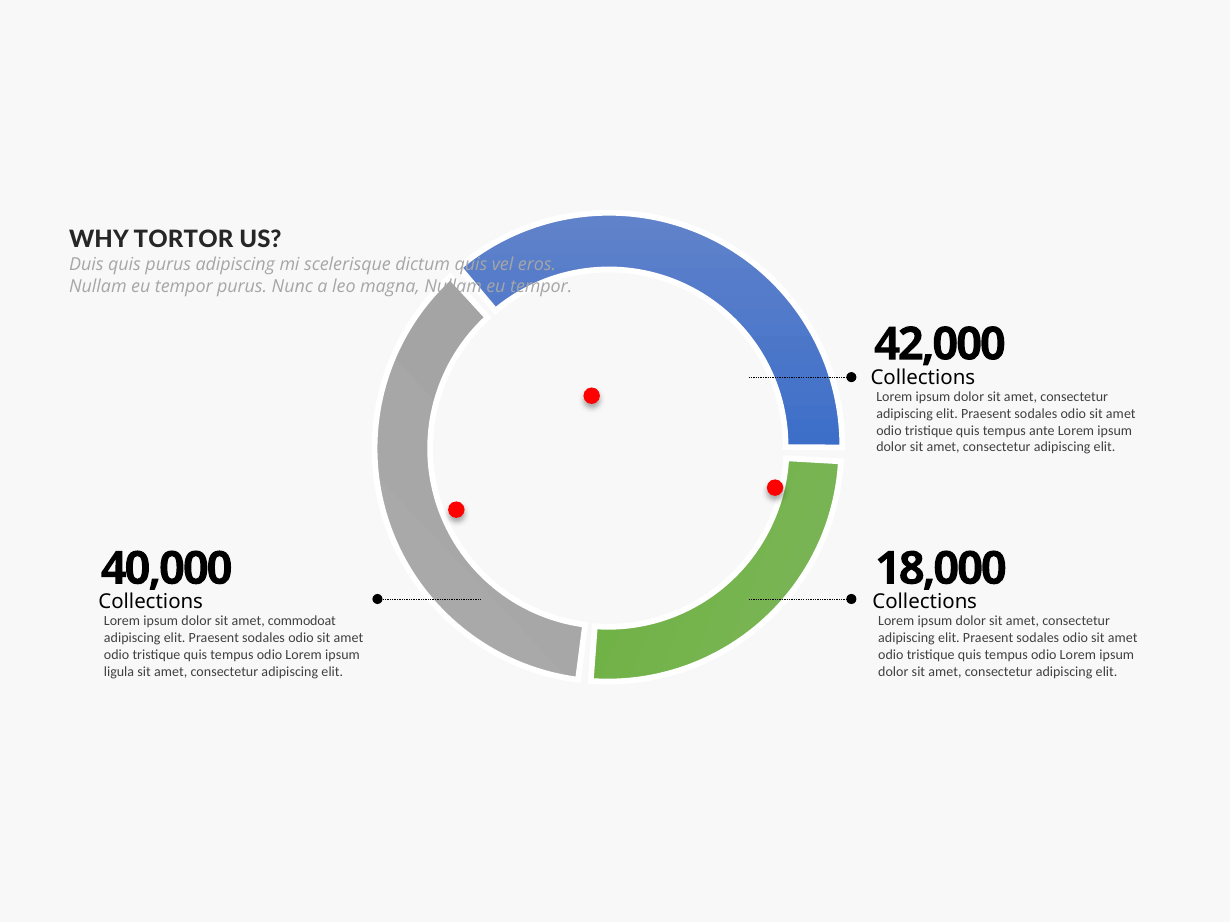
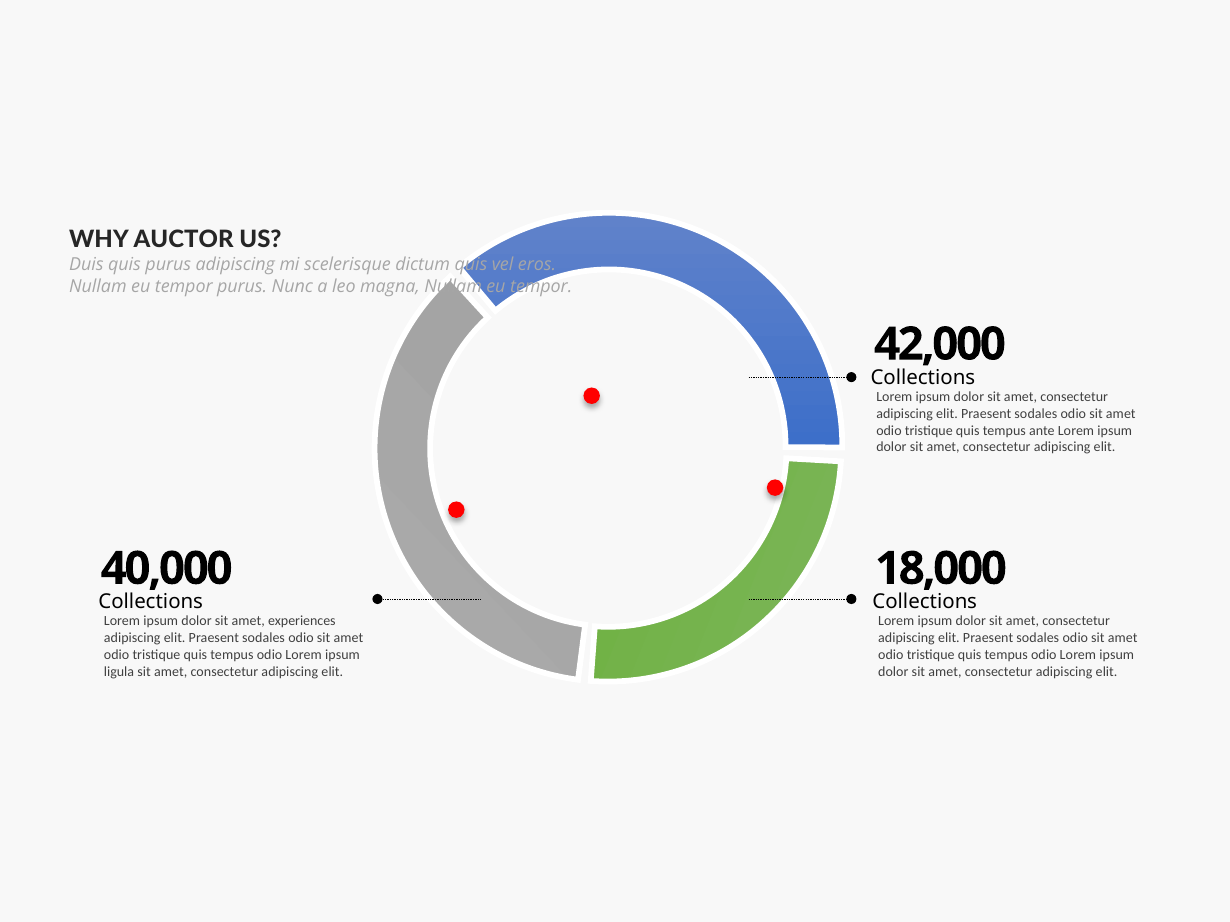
TORTOR: TORTOR -> AUCTOR (184, 240)
commodoat: commodoat -> experiences (302, 622)
